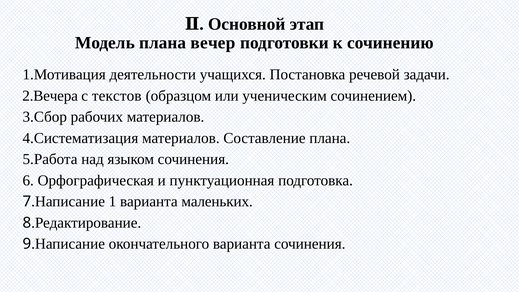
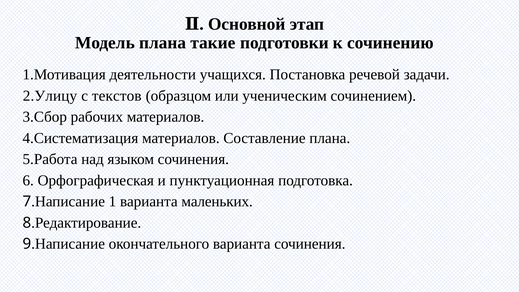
вечер: вечер -> такие (213, 43)
2.Вечера: 2.Вечера -> 2.Улицу (50, 96)
